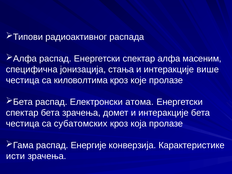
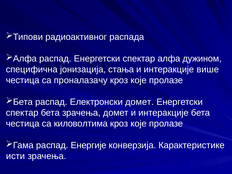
масеним: масеним -> дужином (202, 59)
киловолтима: киловолтима -> проналазачу (81, 80)
Електронски атома: атома -> домет (140, 102)
субатомских: субатомских -> киловолтима (81, 124)
која: која -> које (139, 124)
